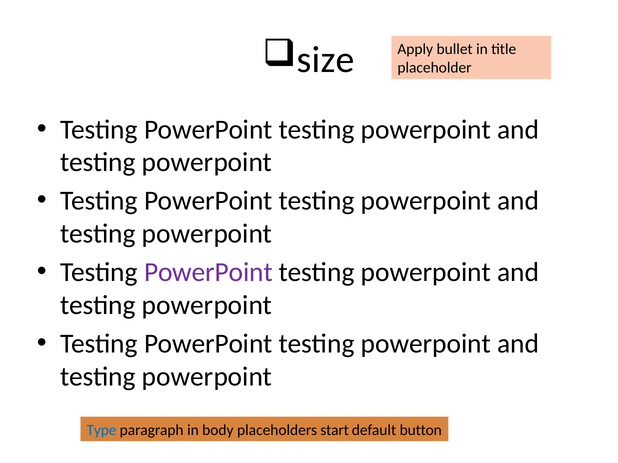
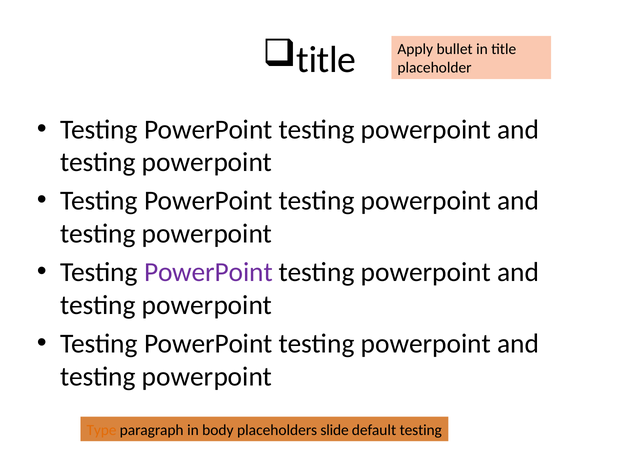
size: size -> title (326, 60)
Type colour: blue -> orange (102, 431)
start: start -> slide (335, 431)
default button: button -> testing (421, 431)
